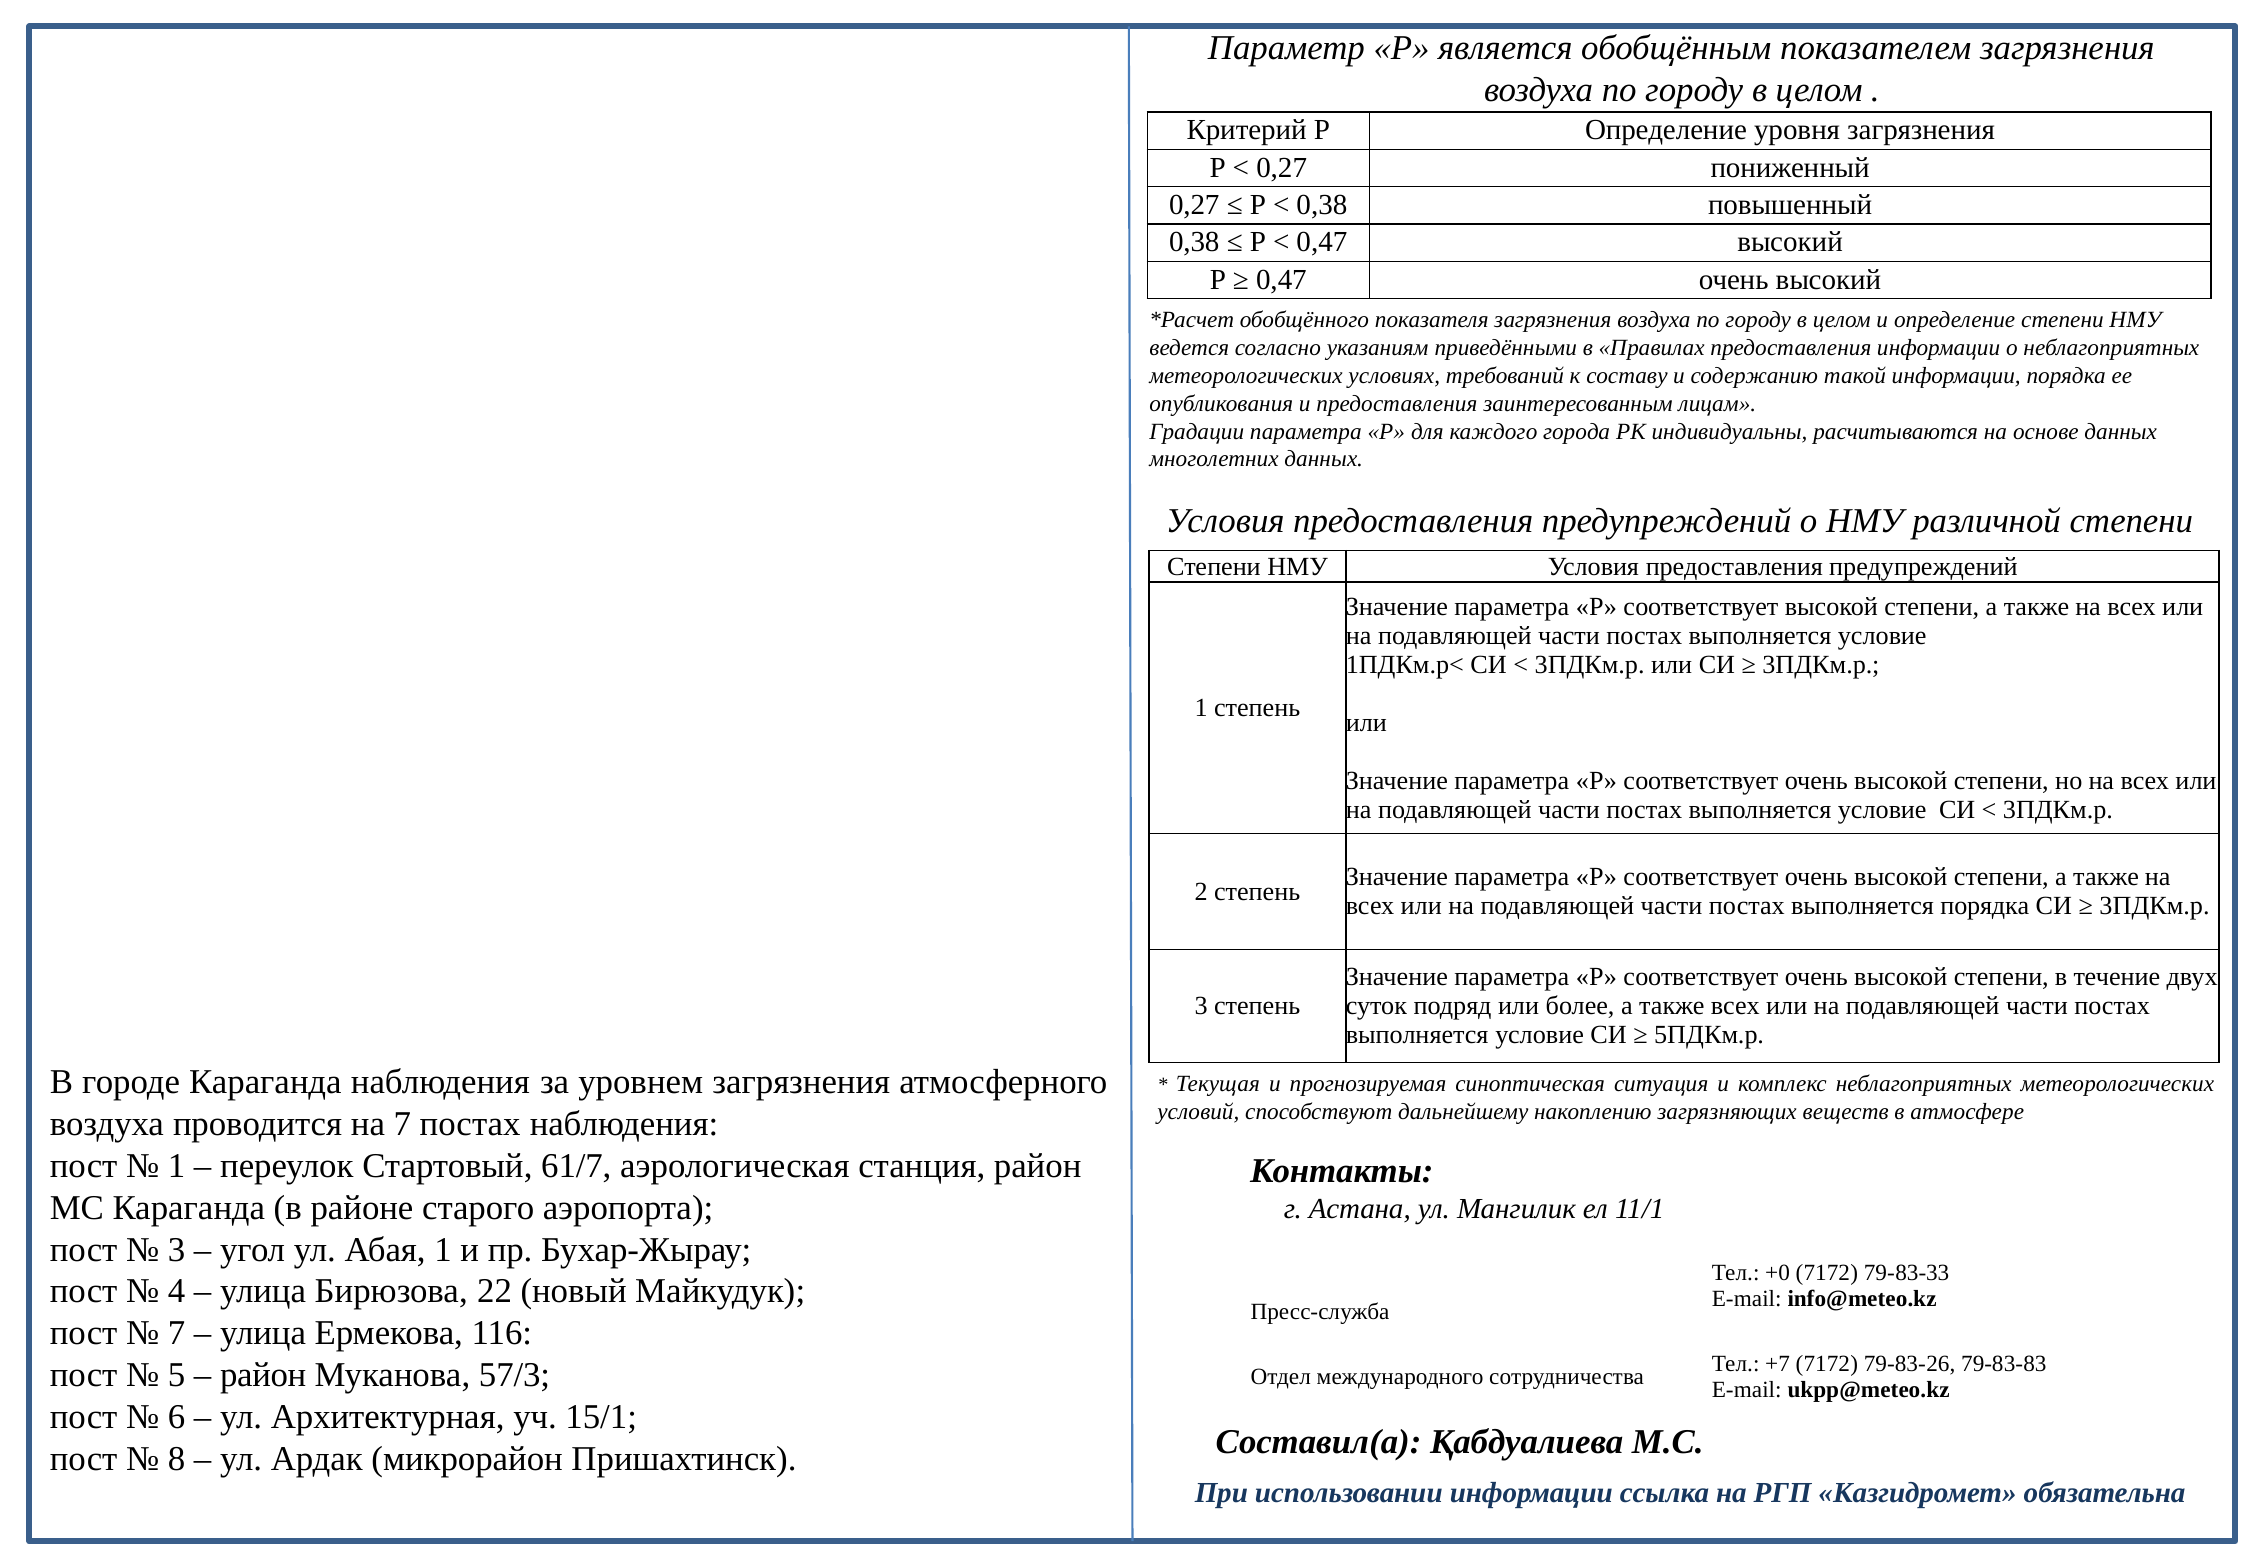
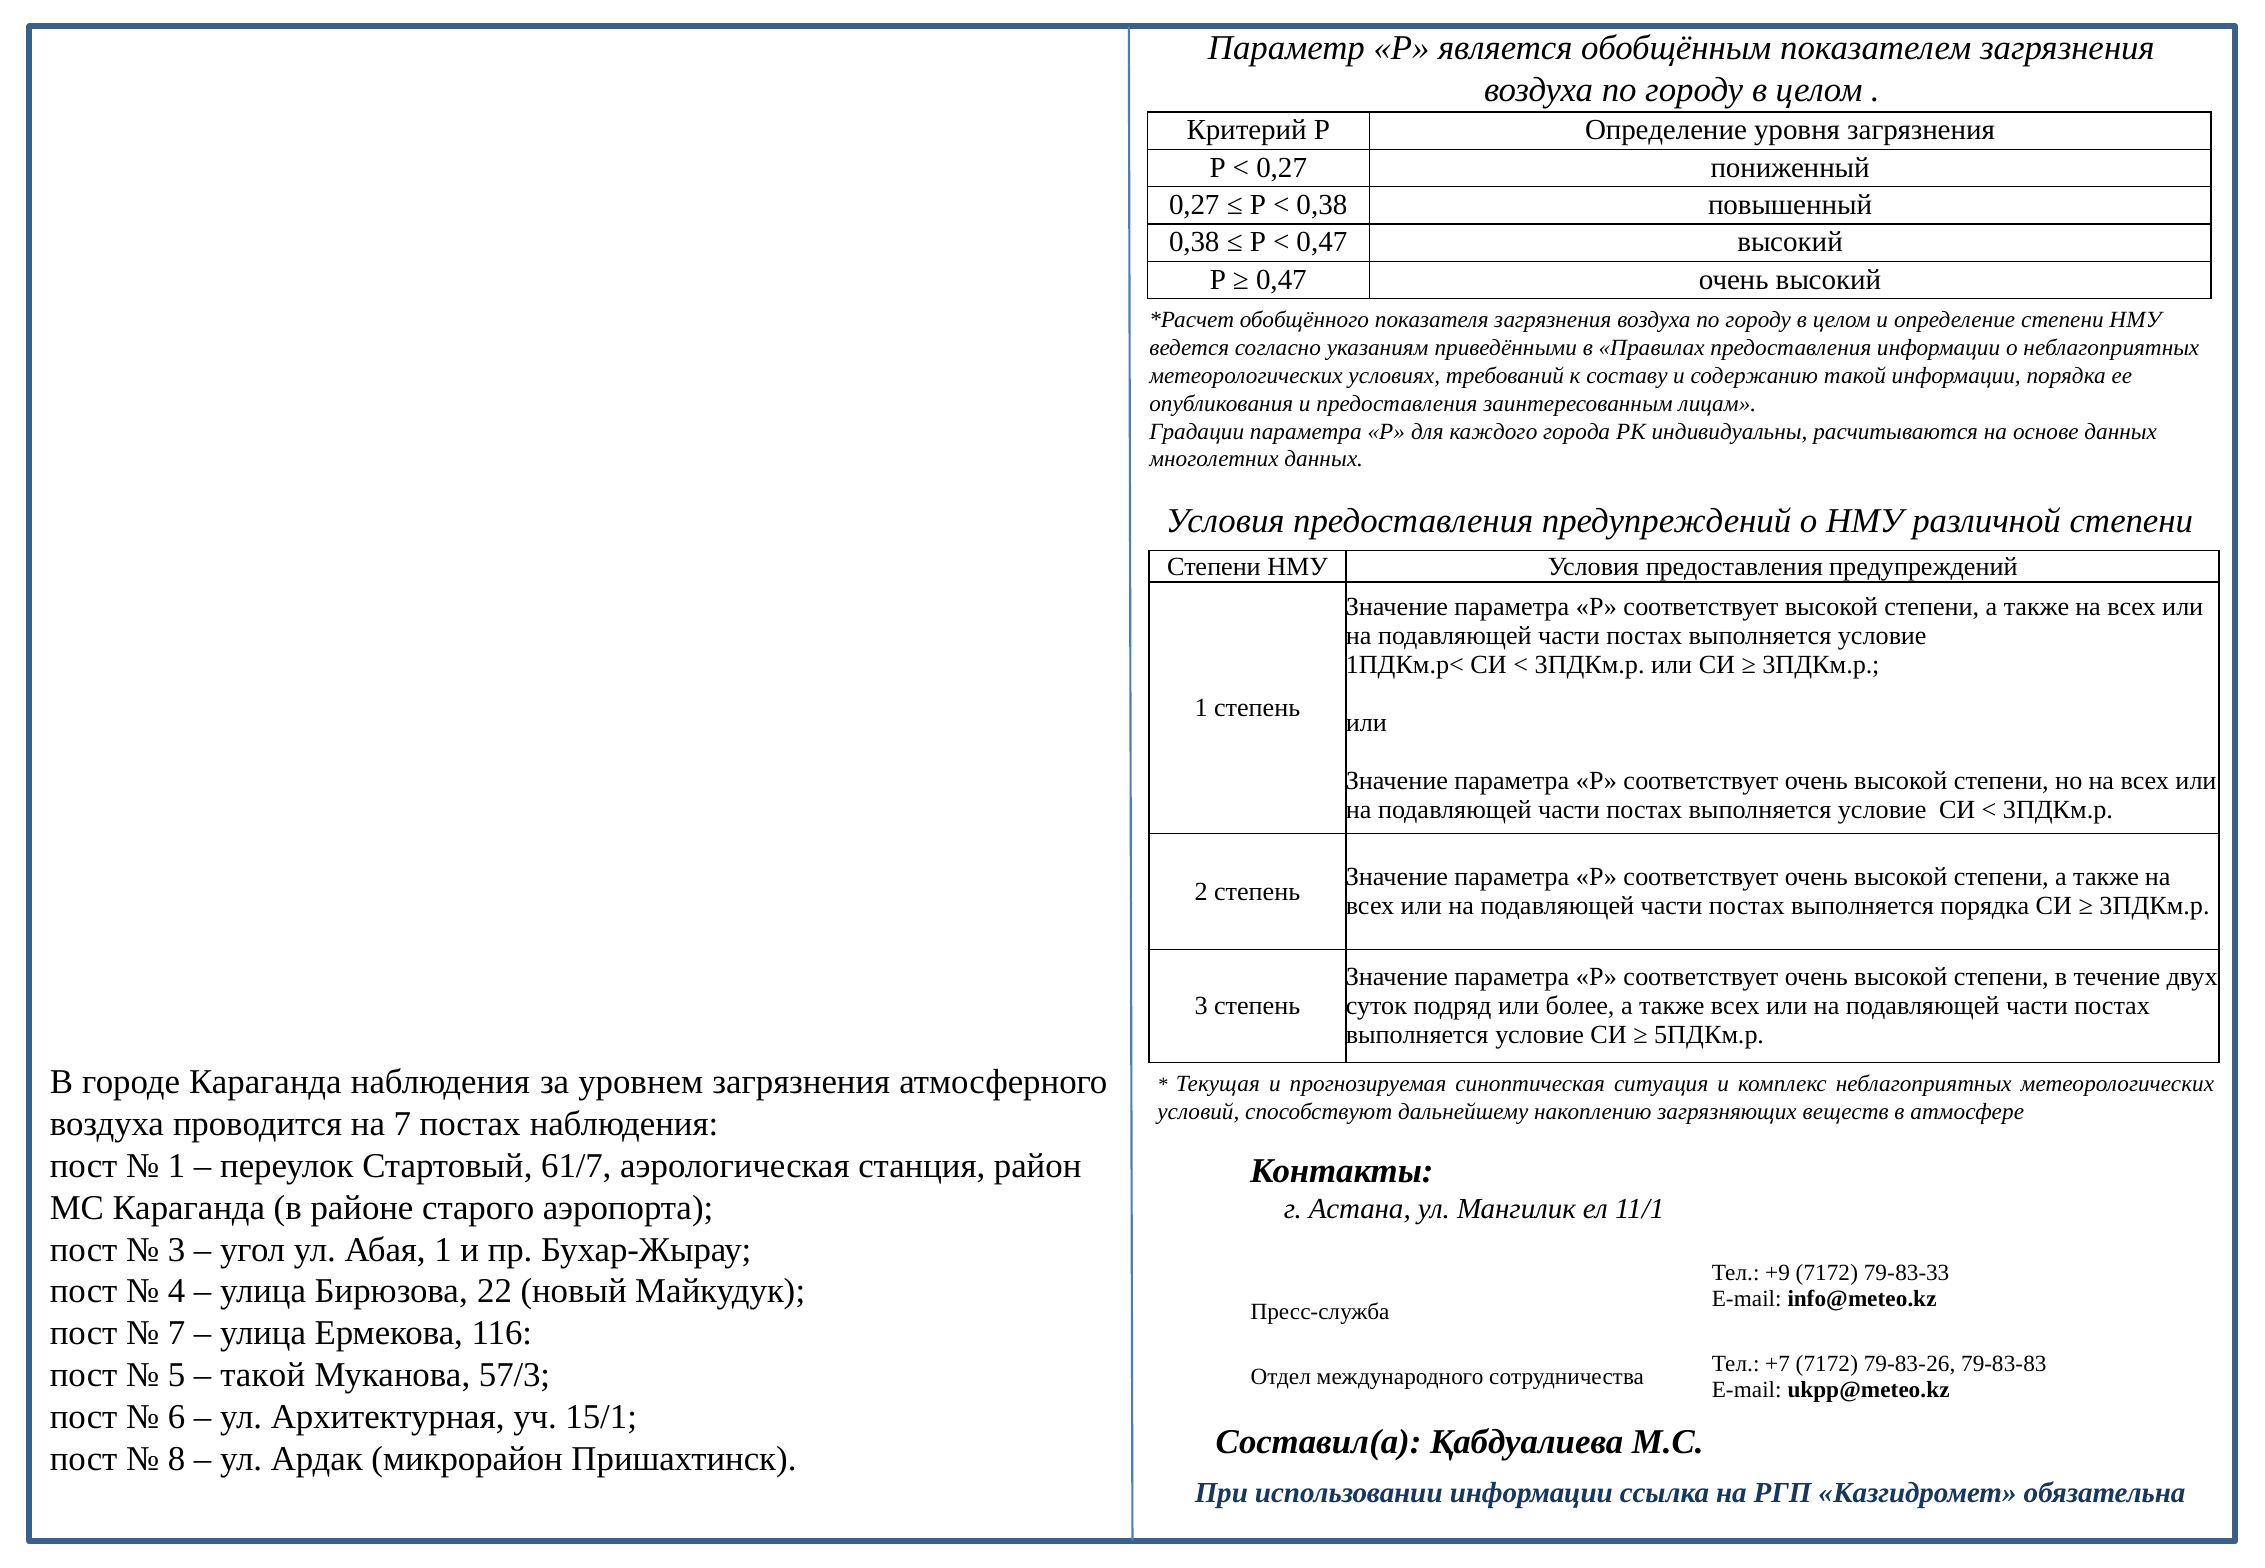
+0: +0 -> +9 (1778, 1273)
район: район -> такой (263, 1375)
